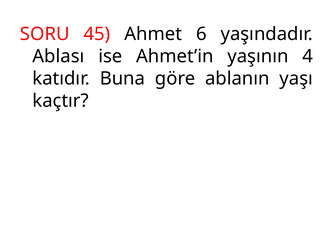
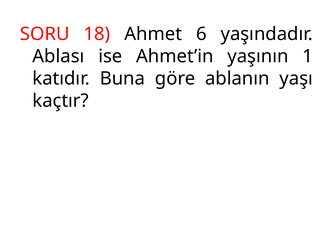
45: 45 -> 18 (97, 34)
4: 4 -> 1 (308, 56)
